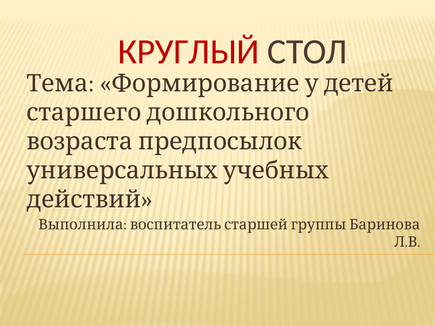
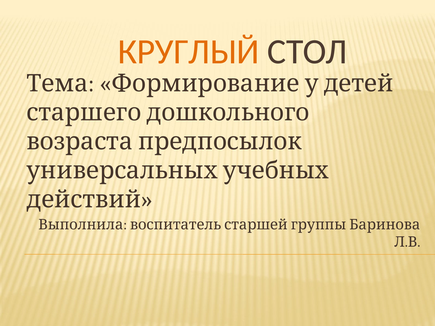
КРУГЛЫЙ colour: red -> orange (189, 52)
